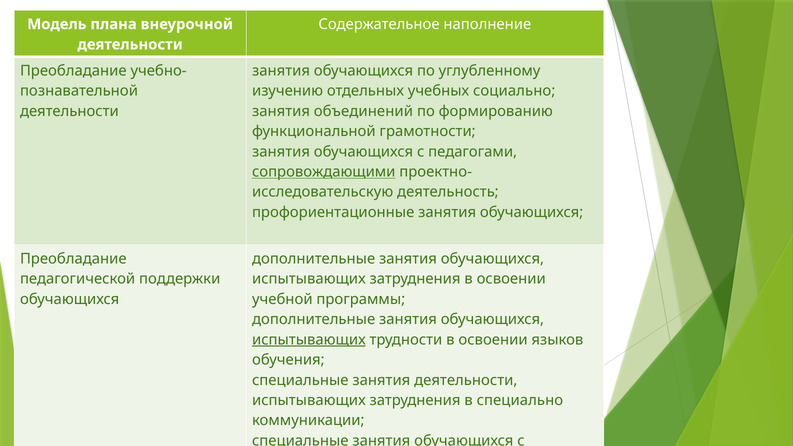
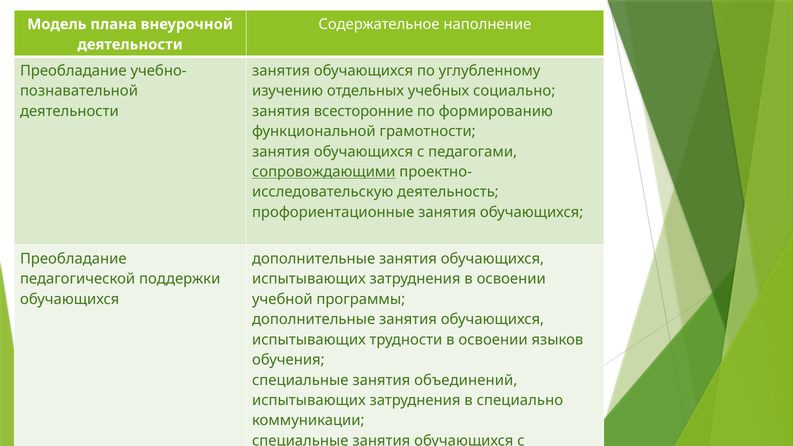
объединений: объединений -> всесторонние (364, 111)
испытывающих underline: present -> none (309, 340)
занятия деятельности: деятельности -> объединений (466, 380)
